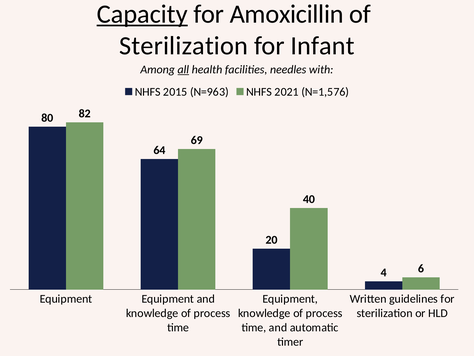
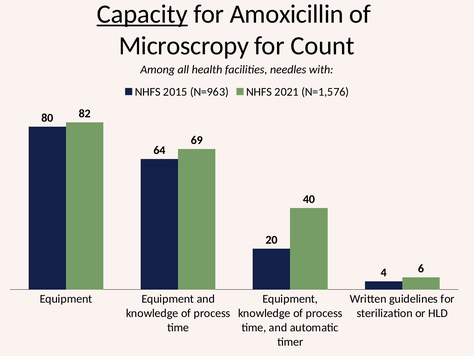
Sterilization: Sterilization -> Microscropy (184, 46)
Infant: Infant -> Count (323, 46)
all underline: present -> none (183, 70)
